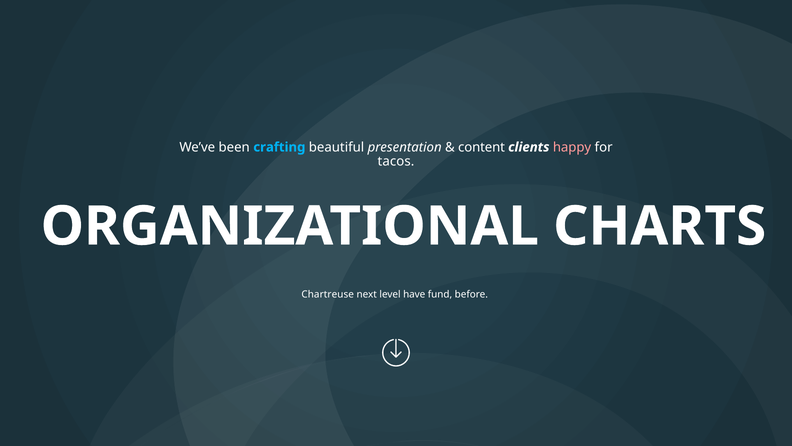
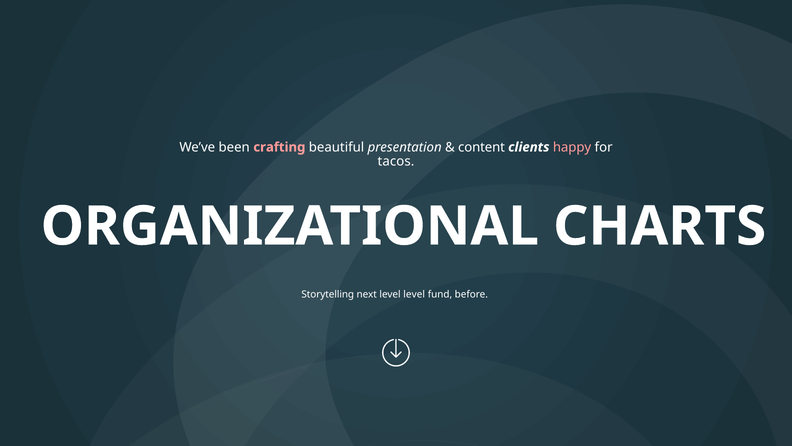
crafting colour: light blue -> pink (279, 147)
Chartreuse: Chartreuse -> Storytelling (328, 294)
level have: have -> level (414, 294)
